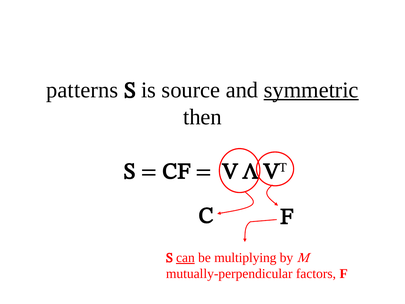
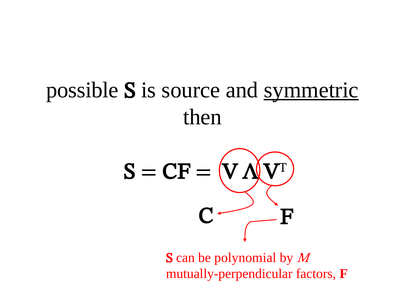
patterns: patterns -> possible (82, 90)
can underline: present -> none (185, 257)
multiplying: multiplying -> polynomial (245, 257)
